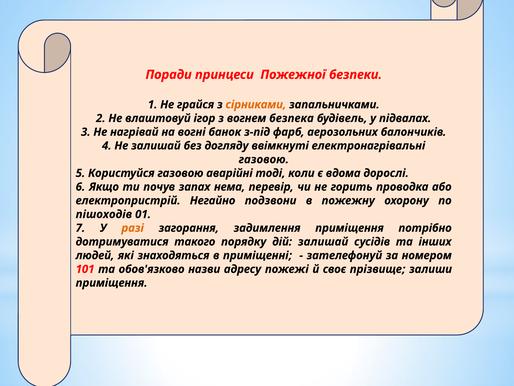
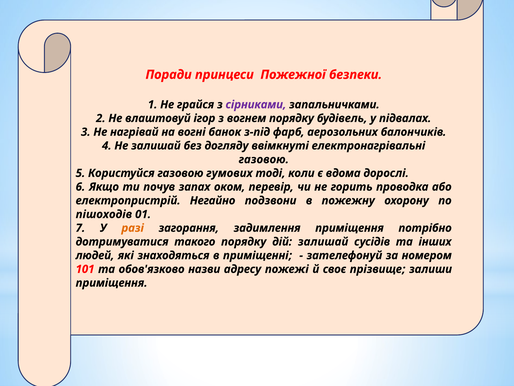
сірниками colour: orange -> purple (256, 104)
вогнем безпека: безпека -> порядку (292, 118)
аварійні: аварійні -> гумових (229, 173)
нема: нема -> оком (230, 187)
